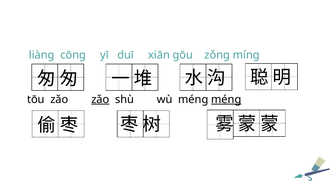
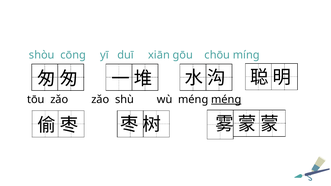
liàng: liàng -> shòu (42, 55)
zǒng: zǒng -> chōu (217, 55)
zǎo underline: present -> none (100, 100)
